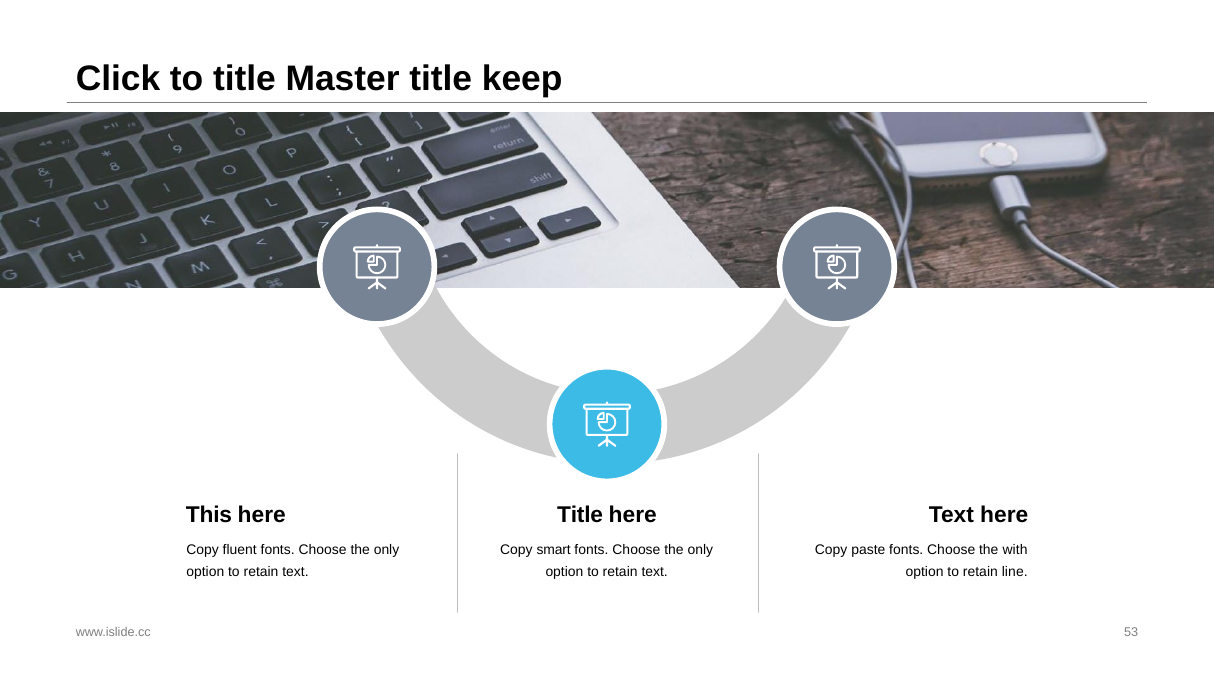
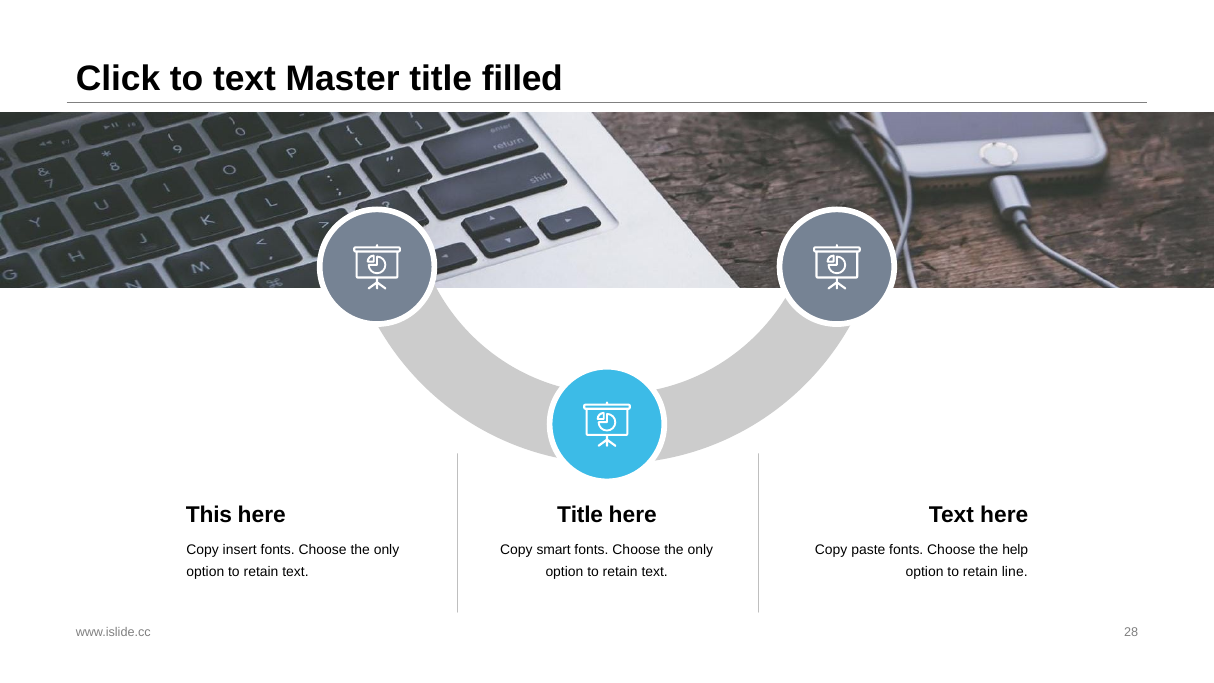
to title: title -> text (244, 79)
keep: keep -> filled (522, 79)
fluent: fluent -> insert (240, 550)
with: with -> help (1015, 550)
53: 53 -> 28 (1131, 633)
